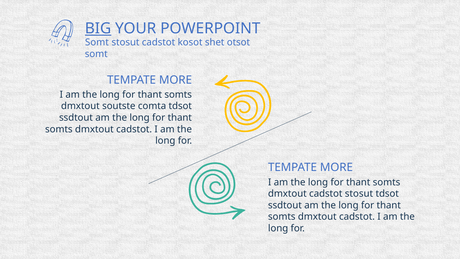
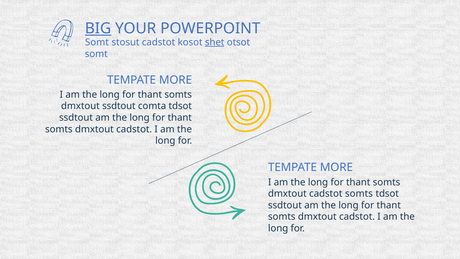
shet underline: none -> present (215, 42)
dmxtout soutste: soutste -> ssdtout (119, 106)
cadstot stosut: stosut -> somts (359, 194)
